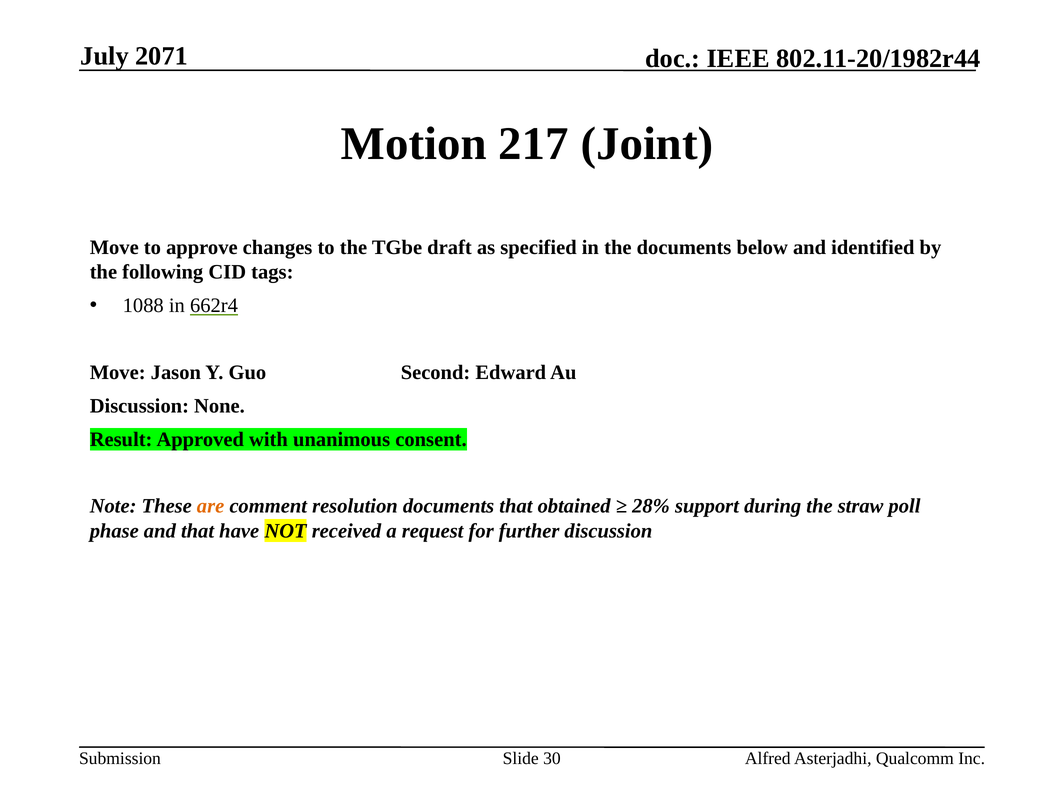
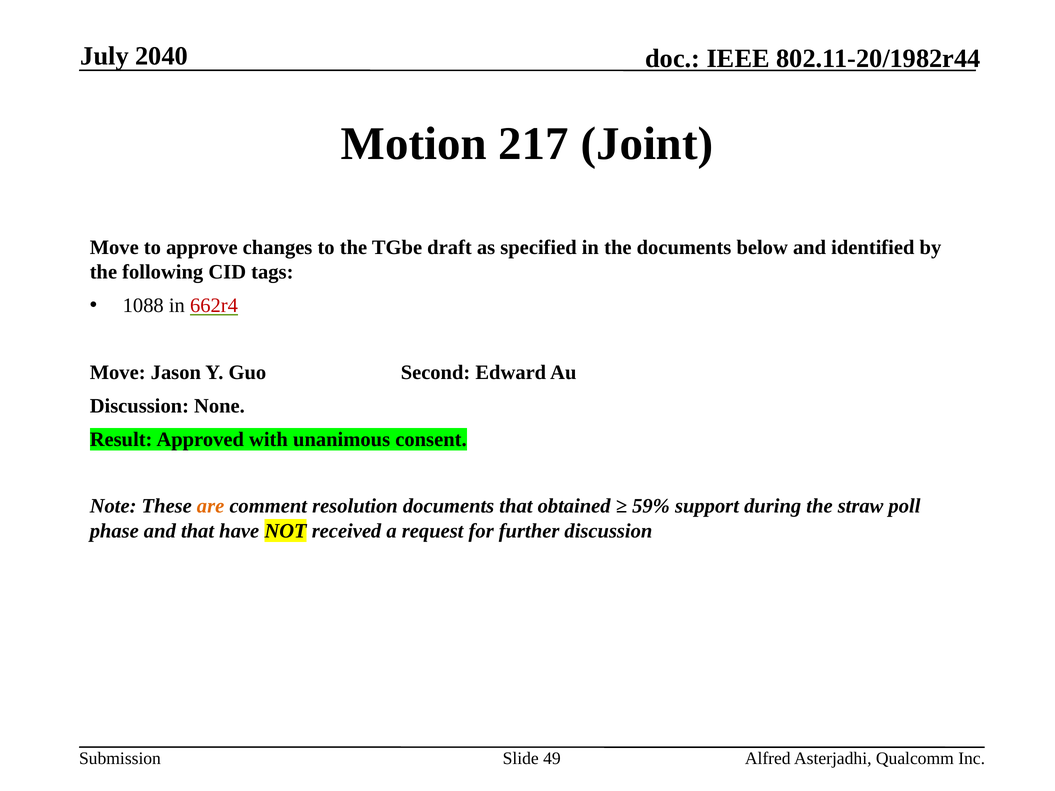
2071: 2071 -> 2040 (162, 56)
662r4 colour: black -> red (214, 306)
28%: 28% -> 59% (651, 506)
30: 30 -> 49 (552, 759)
